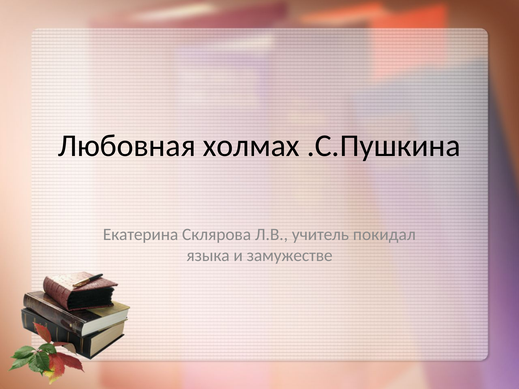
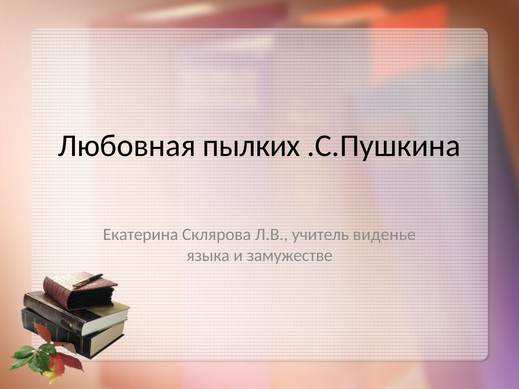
холмах: холмах -> пылких (251, 146)
покидал: покидал -> виденье (384, 235)
